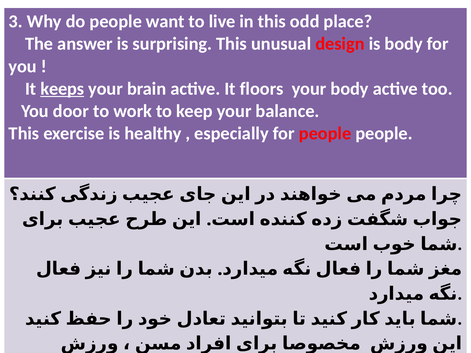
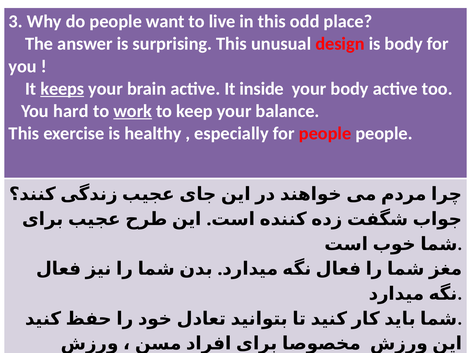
floors: floors -> inside (262, 89)
door: door -> hard (71, 111)
work underline: none -> present (133, 111)
